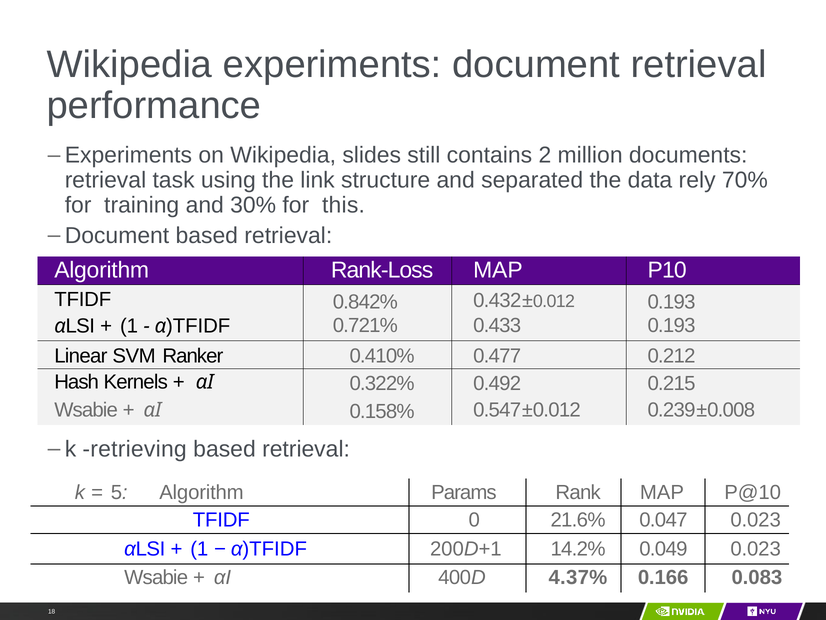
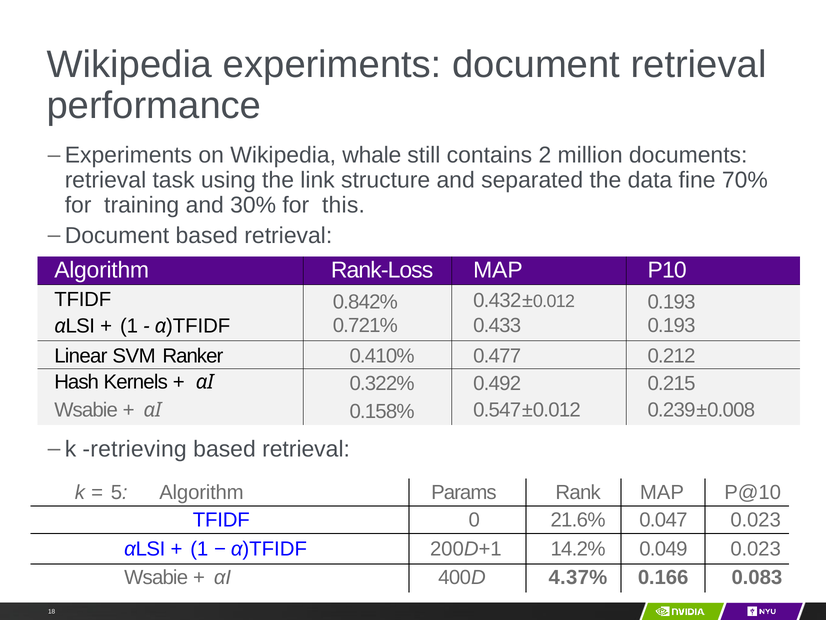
slides: slides -> whale (372, 155)
rely: rely -> fine (697, 180)
